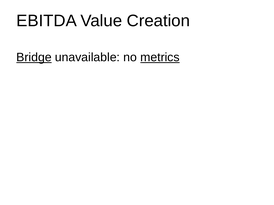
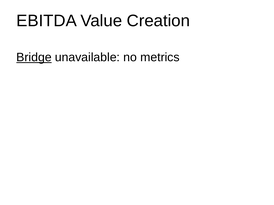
metrics underline: present -> none (160, 57)
